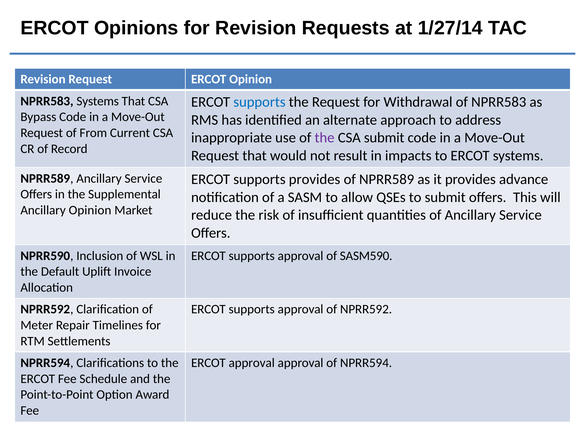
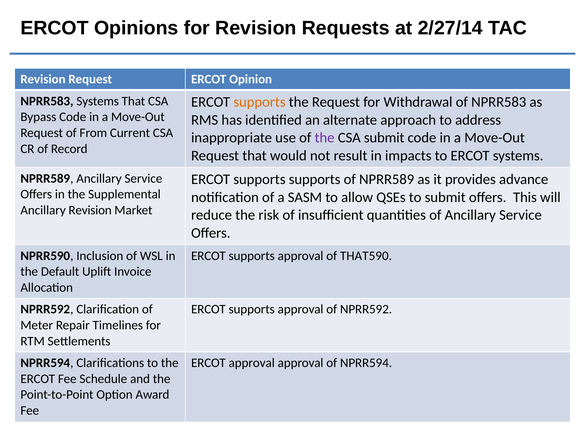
1/27/14: 1/27/14 -> 2/27/14 (450, 28)
supports colour: blue -> orange (259, 102)
supports provides: provides -> supports (315, 179)
Ancillary Opinion: Opinion -> Revision (90, 210)
SASM590: SASM590 -> THAT590 (366, 256)
